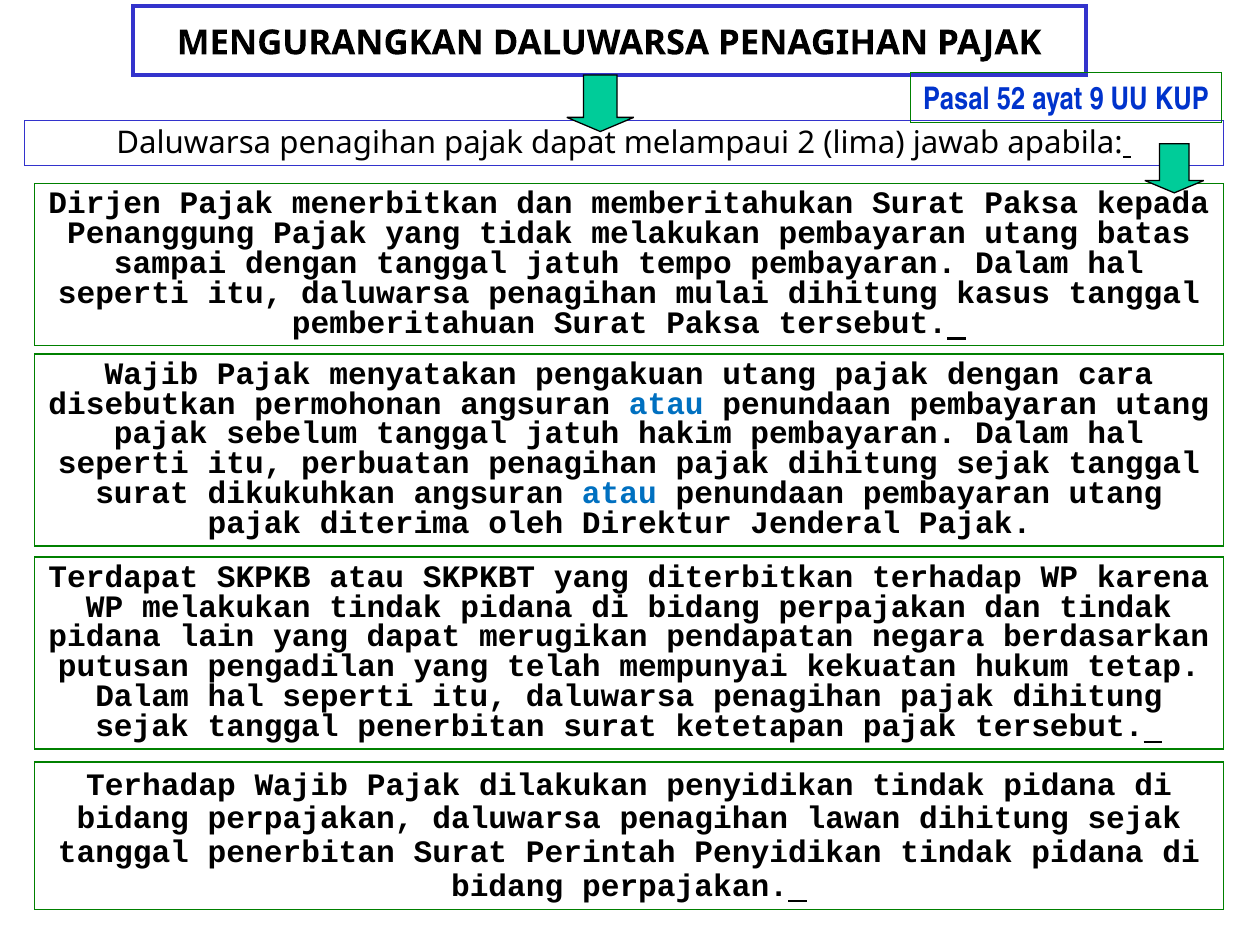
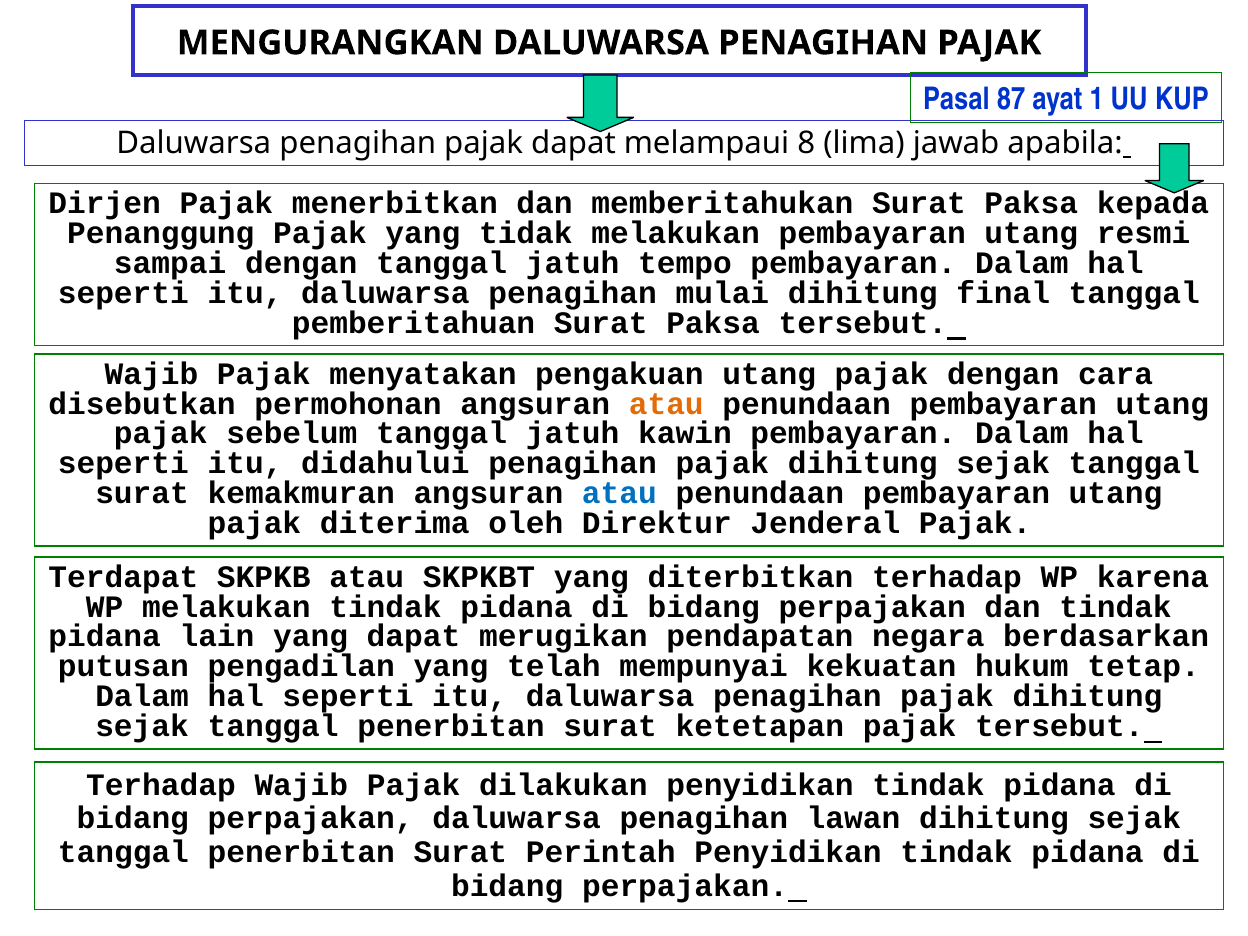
52: 52 -> 87 (1011, 100)
9: 9 -> 1 (1097, 100)
2: 2 -> 8 (806, 143)
batas: batas -> resmi (1144, 233)
kasus: kasus -> final (1003, 293)
atau colour: blue -> orange (666, 404)
hakim: hakim -> kawin (685, 434)
perbuatan: perbuatan -> didahului (385, 464)
dikukuhkan: dikukuhkan -> kemakmuran (301, 494)
